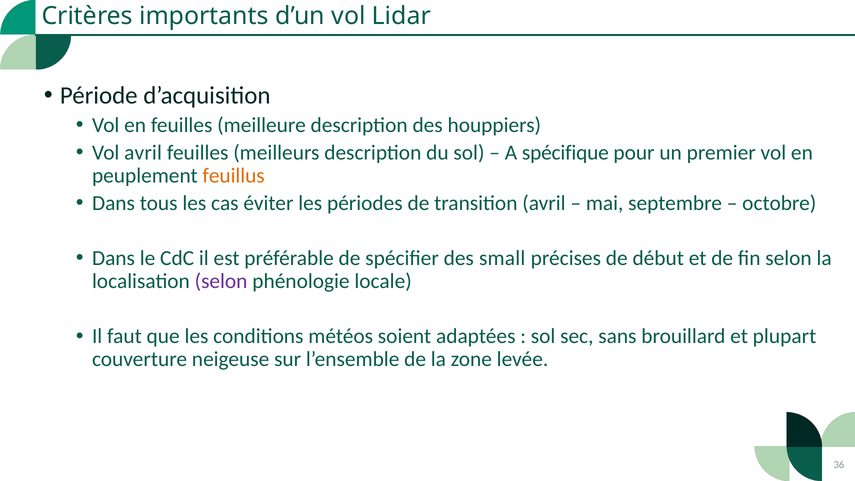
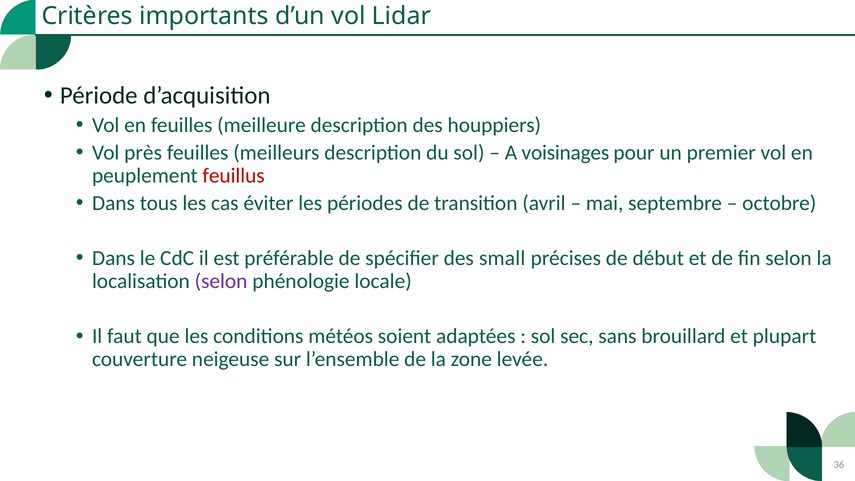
Vol avril: avril -> près (143, 153)
spécifique: spécifique -> voisinages (565, 153)
feuillus colour: orange -> red (234, 176)
